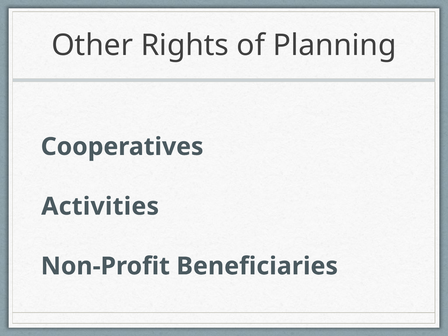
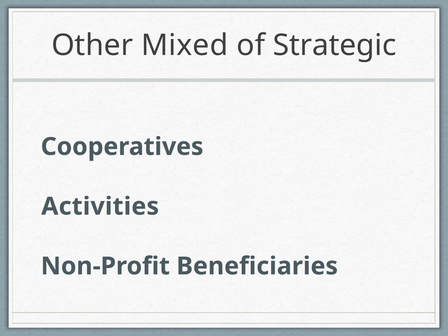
Rights: Rights -> Mixed (185, 45)
Planning: Planning -> Strategic (335, 45)
